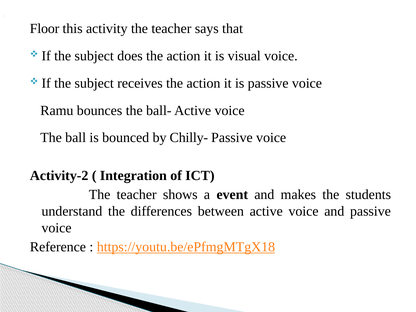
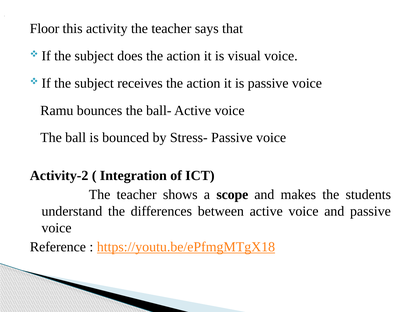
Chilly-: Chilly- -> Stress- (189, 138)
event: event -> scope (232, 195)
